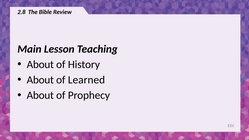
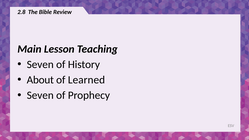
About: About -> Seven (40, 65)
About: About -> Seven (40, 96)
